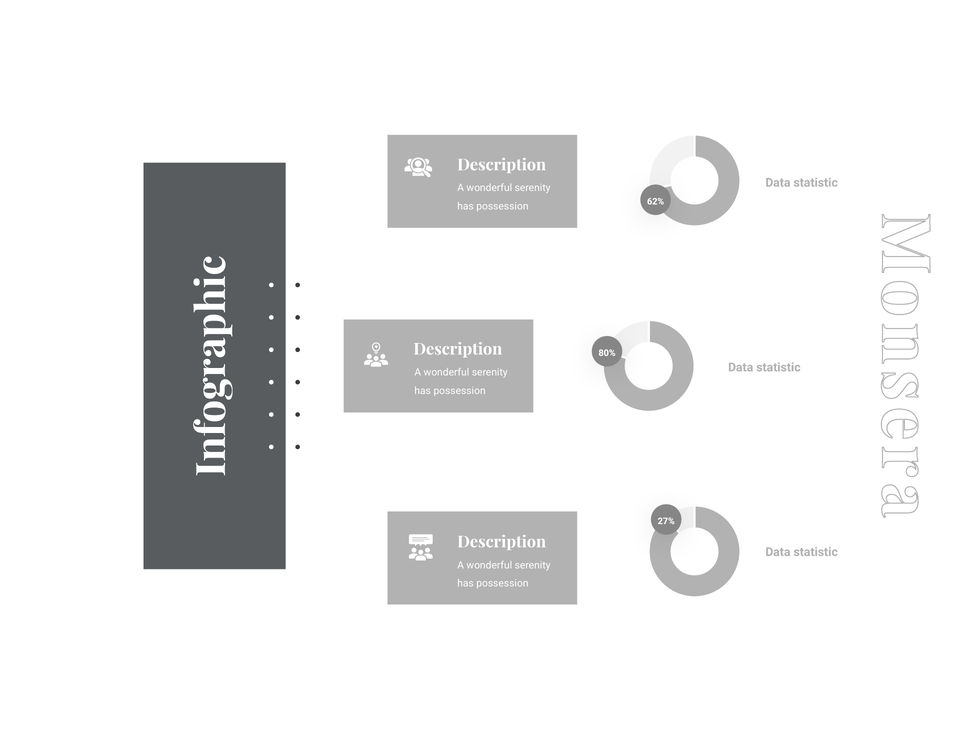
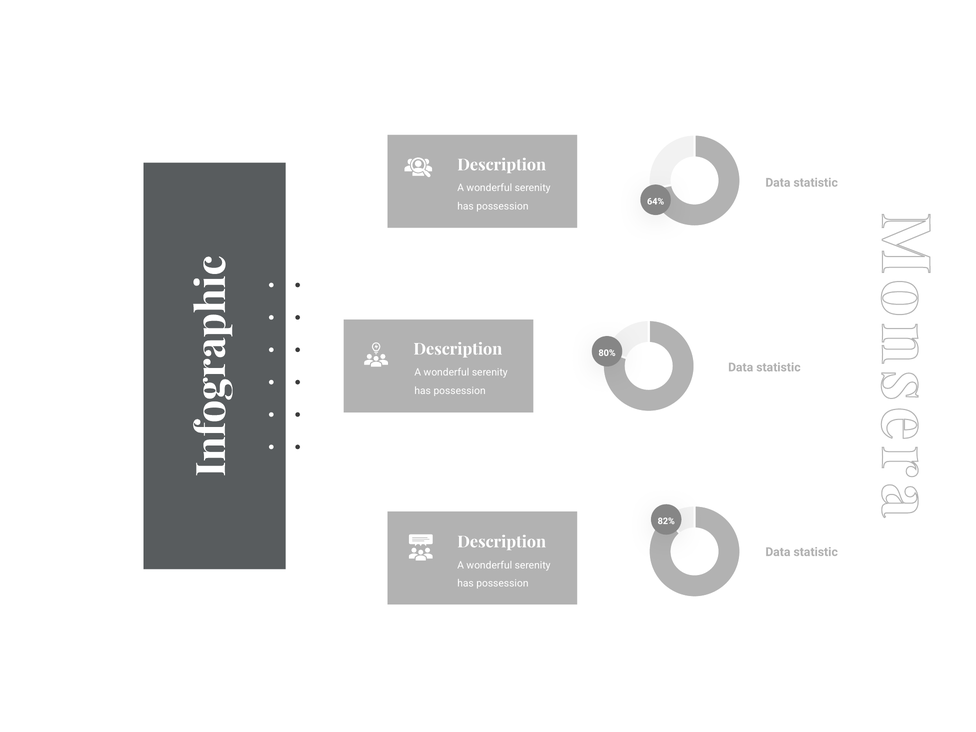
62%: 62% -> 64% (656, 201)
27%: 27% -> 82% (666, 521)
